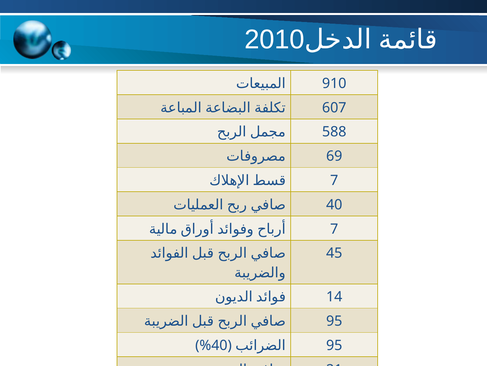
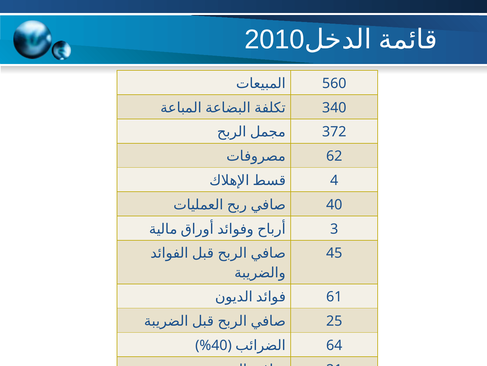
910: 910 -> 560 (334, 83)
607: 607 -> 340 (334, 107)
588: 588 -> 372 (334, 132)
69: 69 -> 62 (334, 156)
7: 7 -> 4 (334, 180)
7: 7 -> 3 (334, 229)
14: 14 -> 61 (334, 296)
95: 95 -> 25 (334, 321)
95: 95 -> 64 (334, 345)
